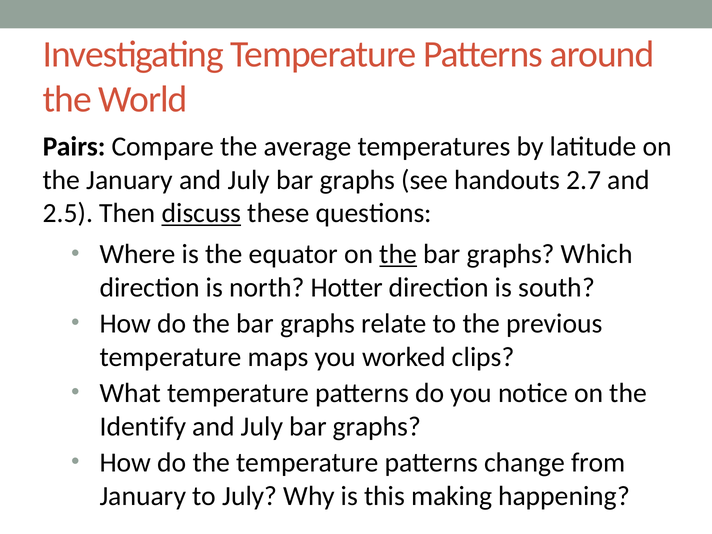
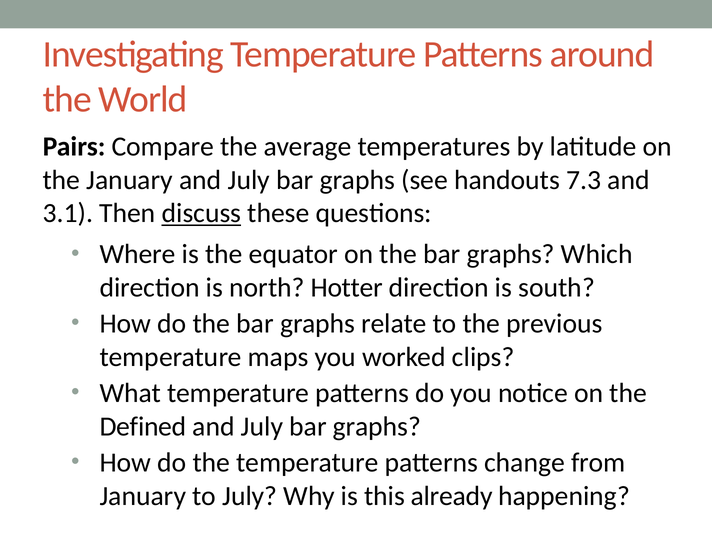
2.7: 2.7 -> 7.3 (584, 180)
2.5: 2.5 -> 3.1 (68, 213)
the underline: present -> none (398, 254)
Identify: Identify -> Defined (143, 427)
making: making -> already (452, 496)
